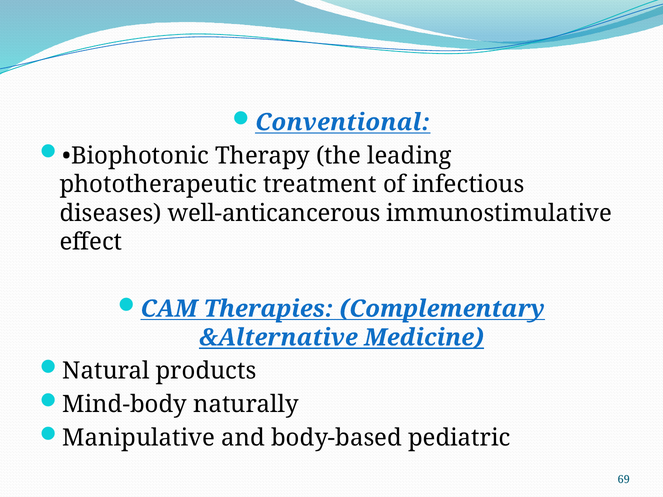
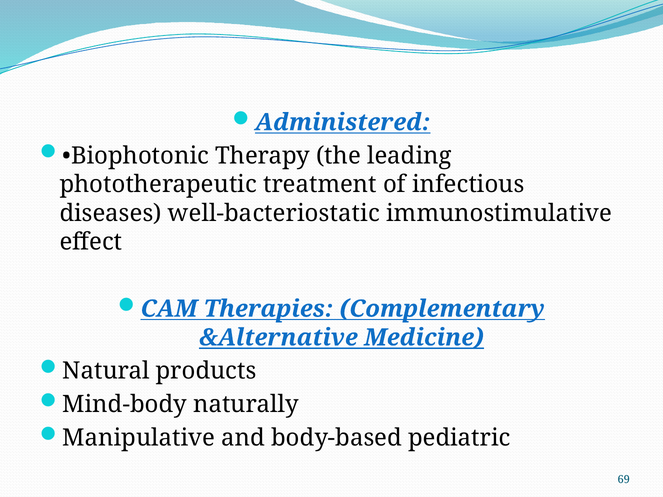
Conventional: Conventional -> Administered (343, 122)
well-anticancerous: well-anticancerous -> well-bacteriostatic (274, 213)
